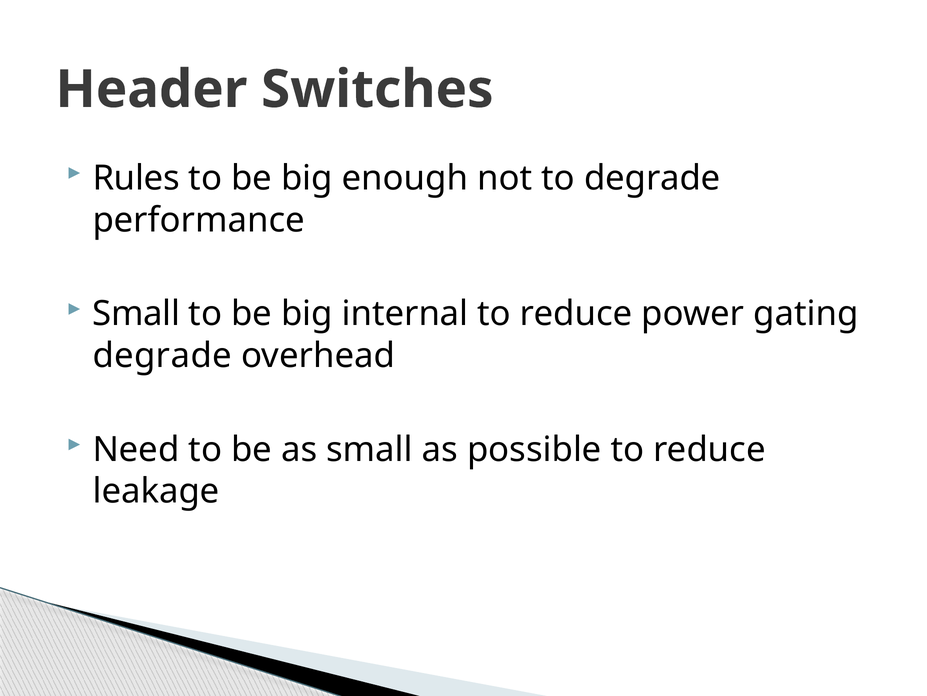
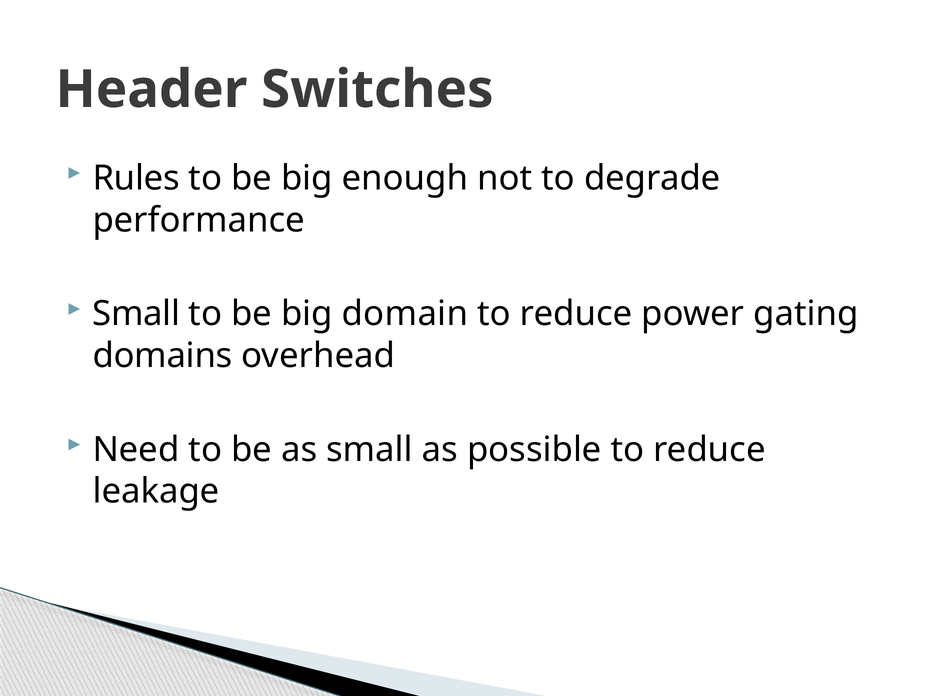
internal: internal -> domain (405, 314)
degrade: degrade -> domains (163, 355)
